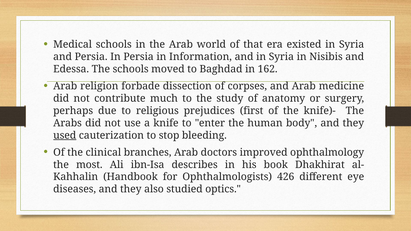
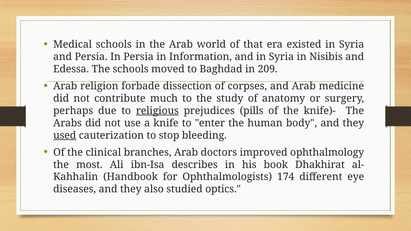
162: 162 -> 209 (268, 69)
religious underline: none -> present (157, 111)
first: first -> pills (252, 111)
426: 426 -> 174 (286, 177)
